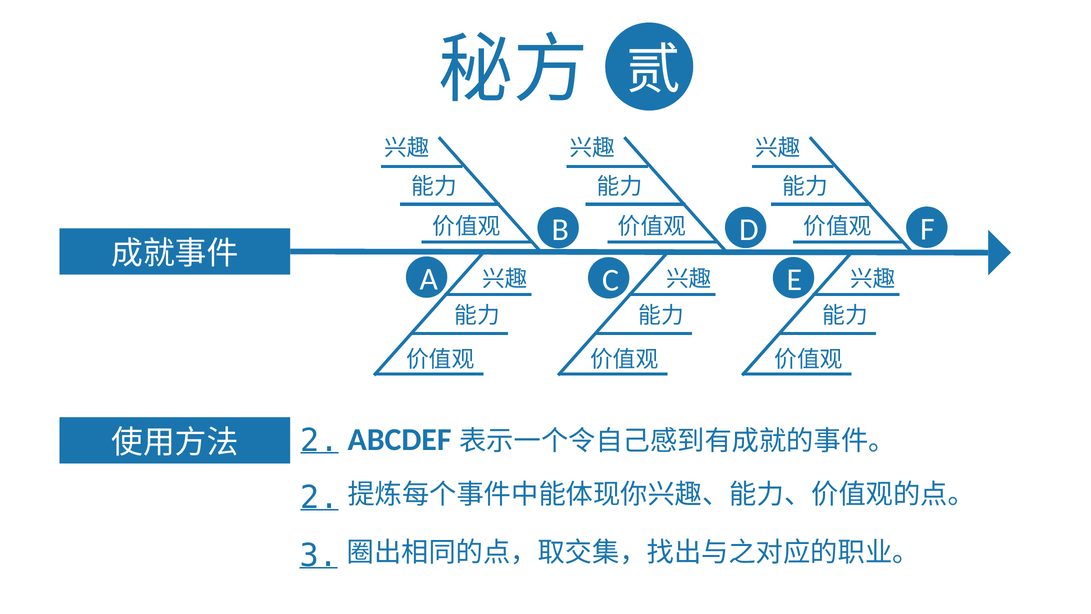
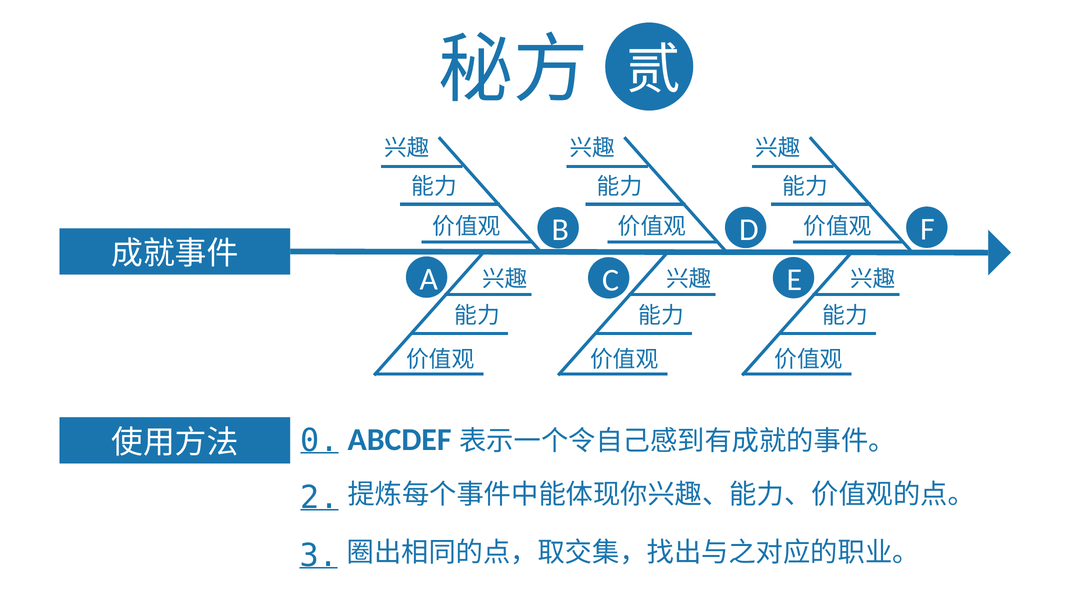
2: 2 -> 0 (320, 441)
